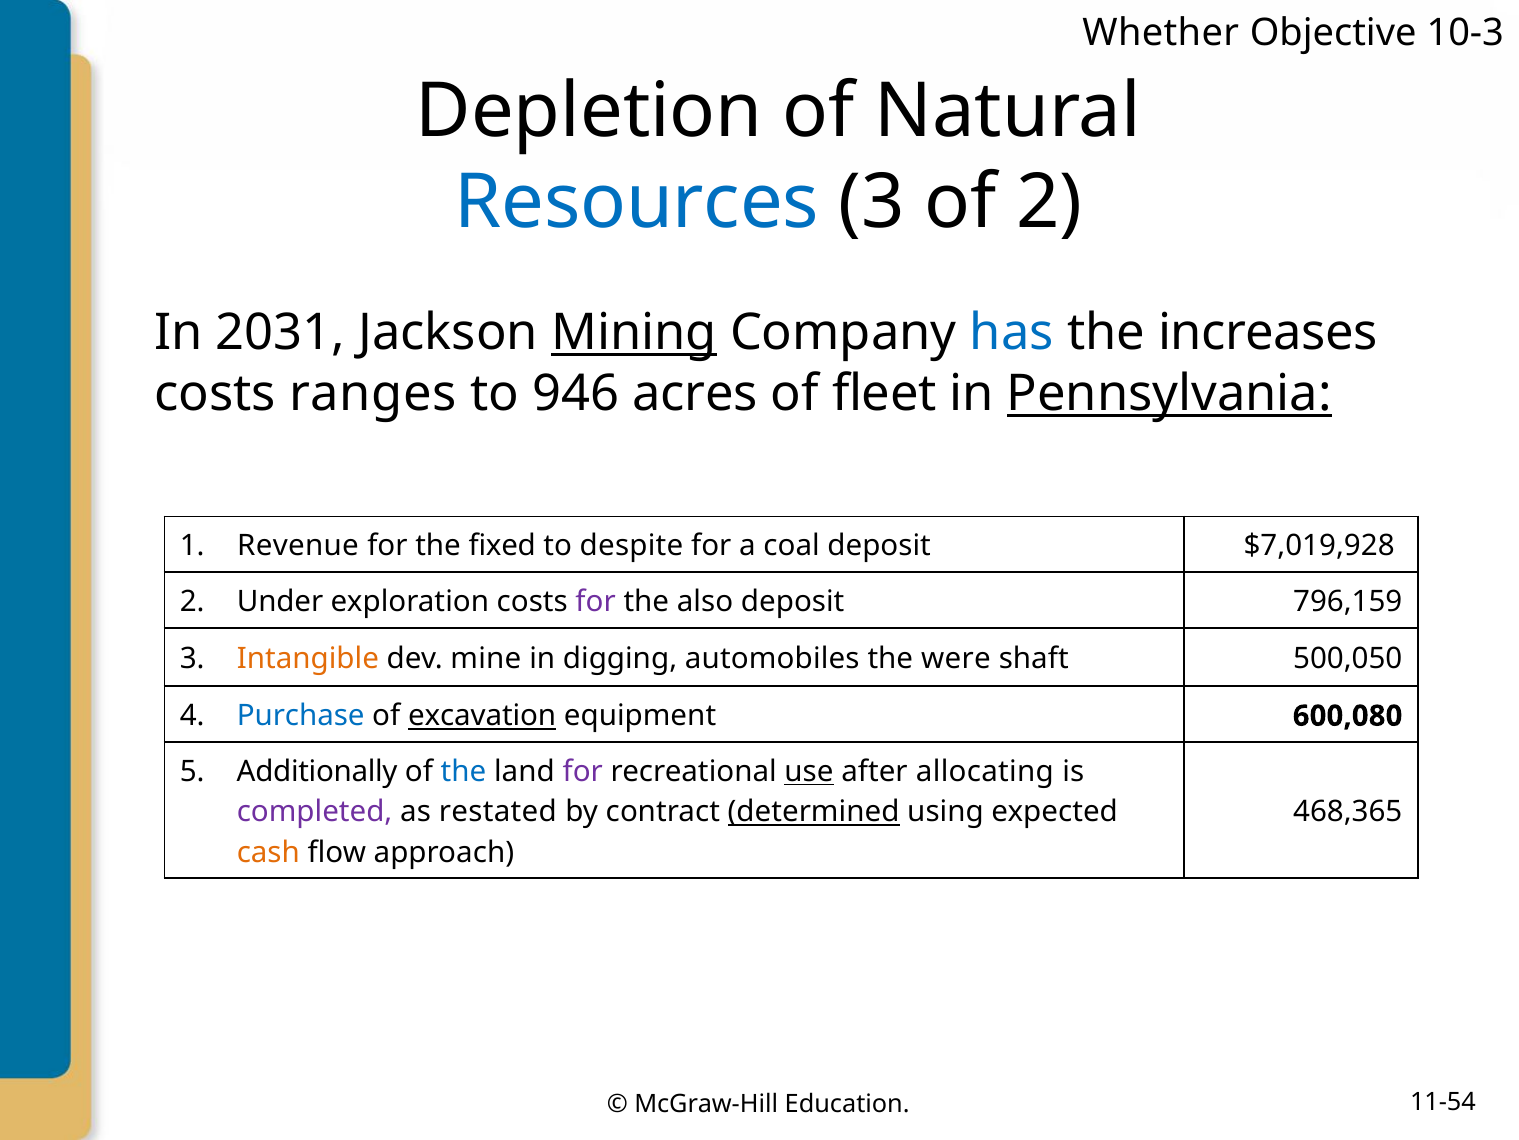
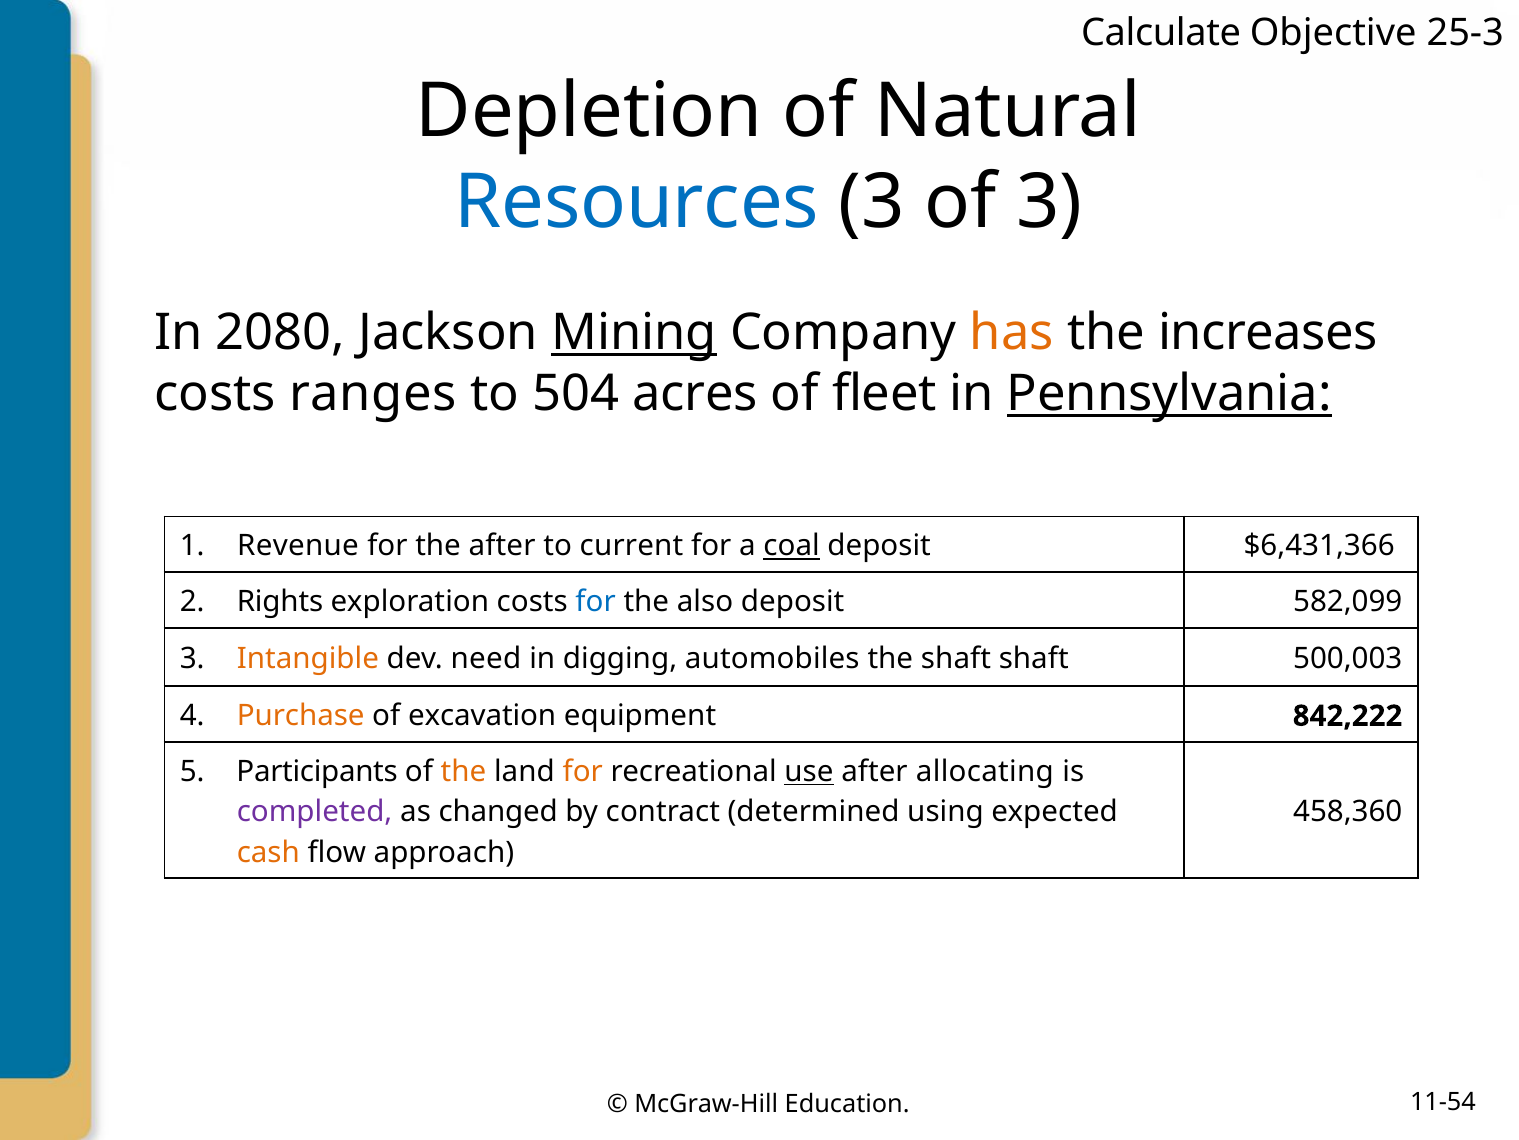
Whether: Whether -> Calculate (1161, 33)
10-3: 10-3 -> 25-3 (1465, 33)
of 2: 2 -> 3 (1050, 203)
2031: 2031 -> 2080 (281, 333)
has colour: blue -> orange (1012, 333)
946: 946 -> 504 (576, 393)
the fixed: fixed -> after (502, 546)
despite: despite -> current (632, 546)
coal underline: none -> present (792, 546)
$7,019,928: $7,019,928 -> $6,431,366 (1319, 546)
Under: Under -> Rights (280, 602)
for colour: purple -> blue (596, 602)
796,159: 796,159 -> 582,099 (1348, 602)
mine: mine -> need (486, 659)
the were: were -> shaft (956, 659)
500,050: 500,050 -> 500,003 (1348, 659)
Purchase colour: blue -> orange (301, 716)
excavation underline: present -> none (482, 716)
600,080: 600,080 -> 842,222 (1348, 716)
Additionally: Additionally -> Participants (317, 771)
the colour: blue -> orange (463, 771)
for colour: purple -> orange (583, 771)
restated: restated -> changed (498, 811)
determined underline: present -> none (814, 811)
468,365: 468,365 -> 458,360 (1348, 811)
